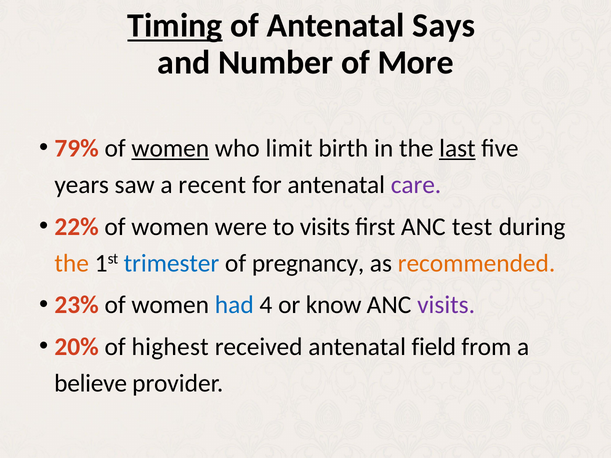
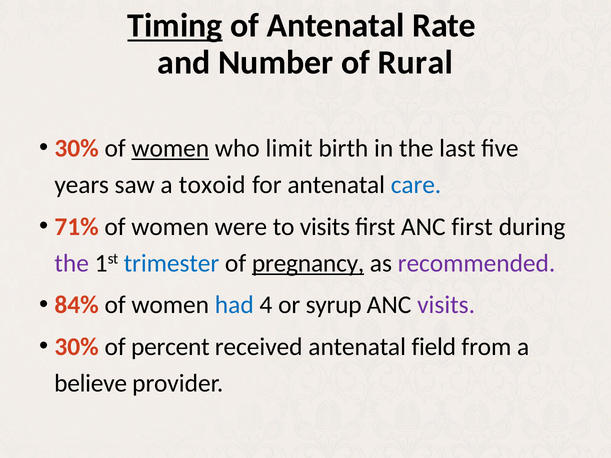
Says: Says -> Rate (444, 26)
More: More -> Rural (415, 62)
79%: 79% -> 30% (77, 148)
last underline: present -> none (457, 148)
recent: recent -> toxoid (212, 185)
care colour: purple -> blue (416, 185)
22%: 22% -> 71% (77, 227)
ANC test: test -> first (472, 227)
the colour: orange -> purple (72, 263)
pregnancy underline: none -> present (308, 263)
recommended colour: orange -> purple (477, 263)
23%: 23% -> 84% (77, 305)
know: know -> syrup (334, 305)
20%: 20% -> 30% (77, 347)
highest: highest -> percent (170, 347)
